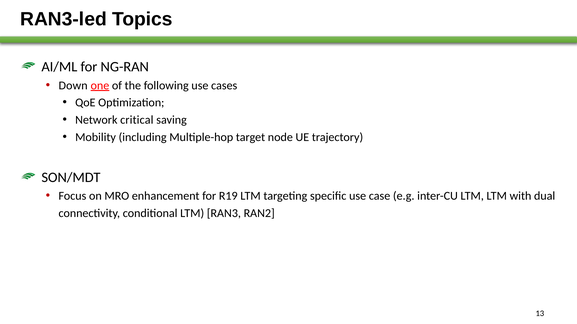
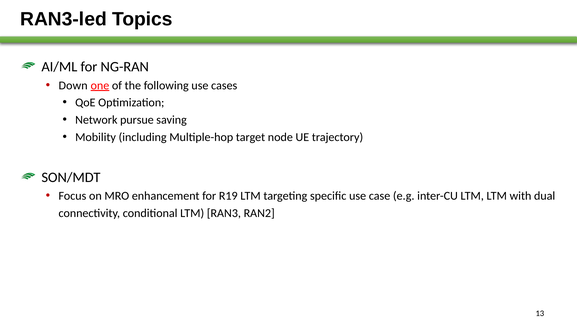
critical: critical -> pursue (137, 120)
